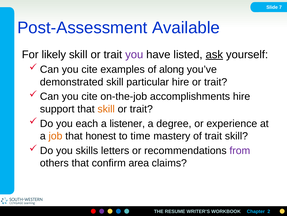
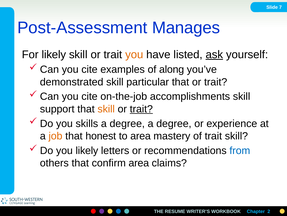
Available: Available -> Manages (186, 28)
you colour: purple -> orange (134, 54)
particular hire: hire -> that (181, 82)
accomplishments hire: hire -> skill (242, 96)
trait underline: none -> present (141, 109)
each: each -> skills (87, 123)
listener: listener -> degree (127, 123)
to time: time -> area (141, 136)
you skills: skills -> likely (87, 150)
from colour: purple -> blue (240, 150)
